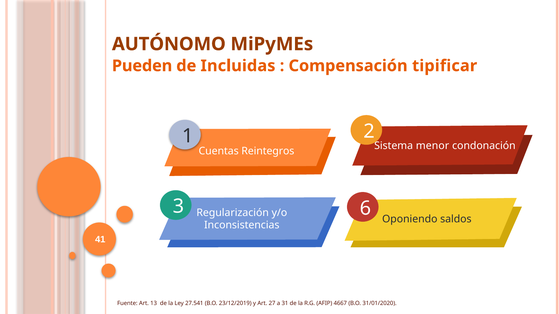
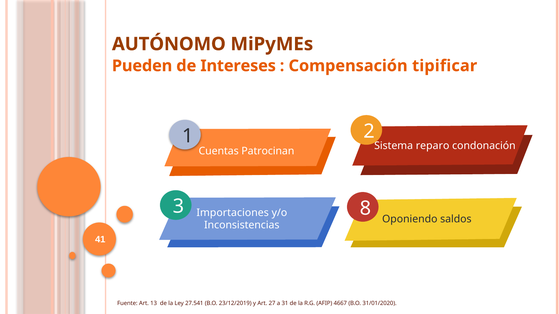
Incluidas: Incluidas -> Intereses (238, 66)
menor: menor -> reparo (433, 146)
Reintegros: Reintegros -> Patrocinan (268, 151)
6: 6 -> 8 (366, 209)
Regularización: Regularización -> Importaciones (233, 213)
